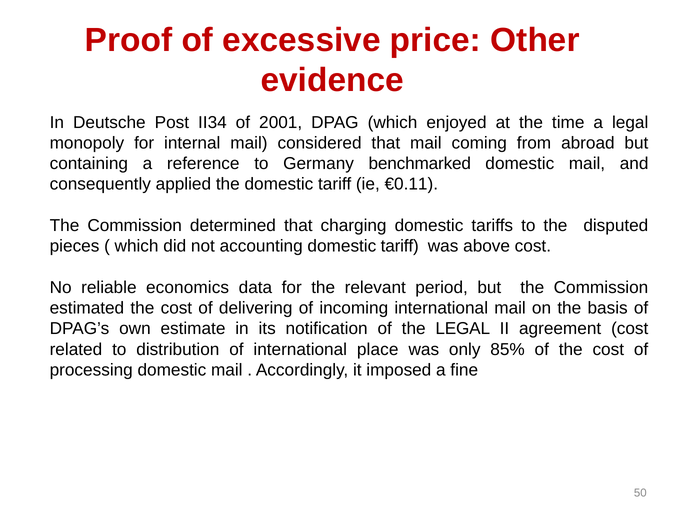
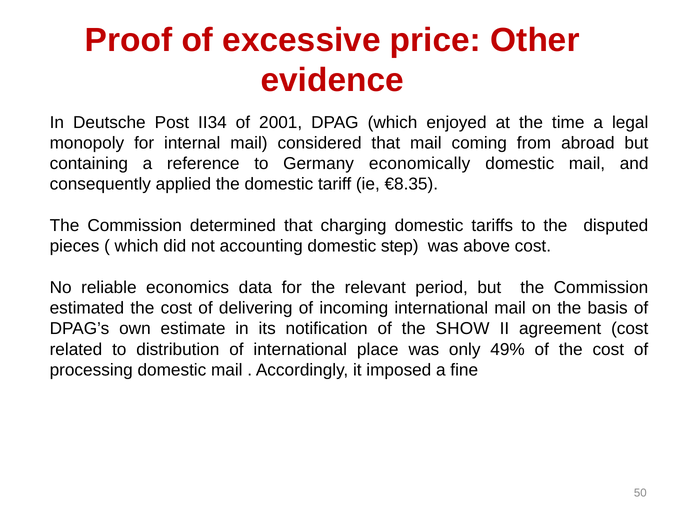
benchmarked: benchmarked -> economically (420, 164)
€0.11: €0.11 -> €8.35 (411, 184)
tariff: tariff -> step (400, 246)
the LEGAL: LEGAL -> SHOW (463, 329)
85%: 85% -> 49% (508, 349)
